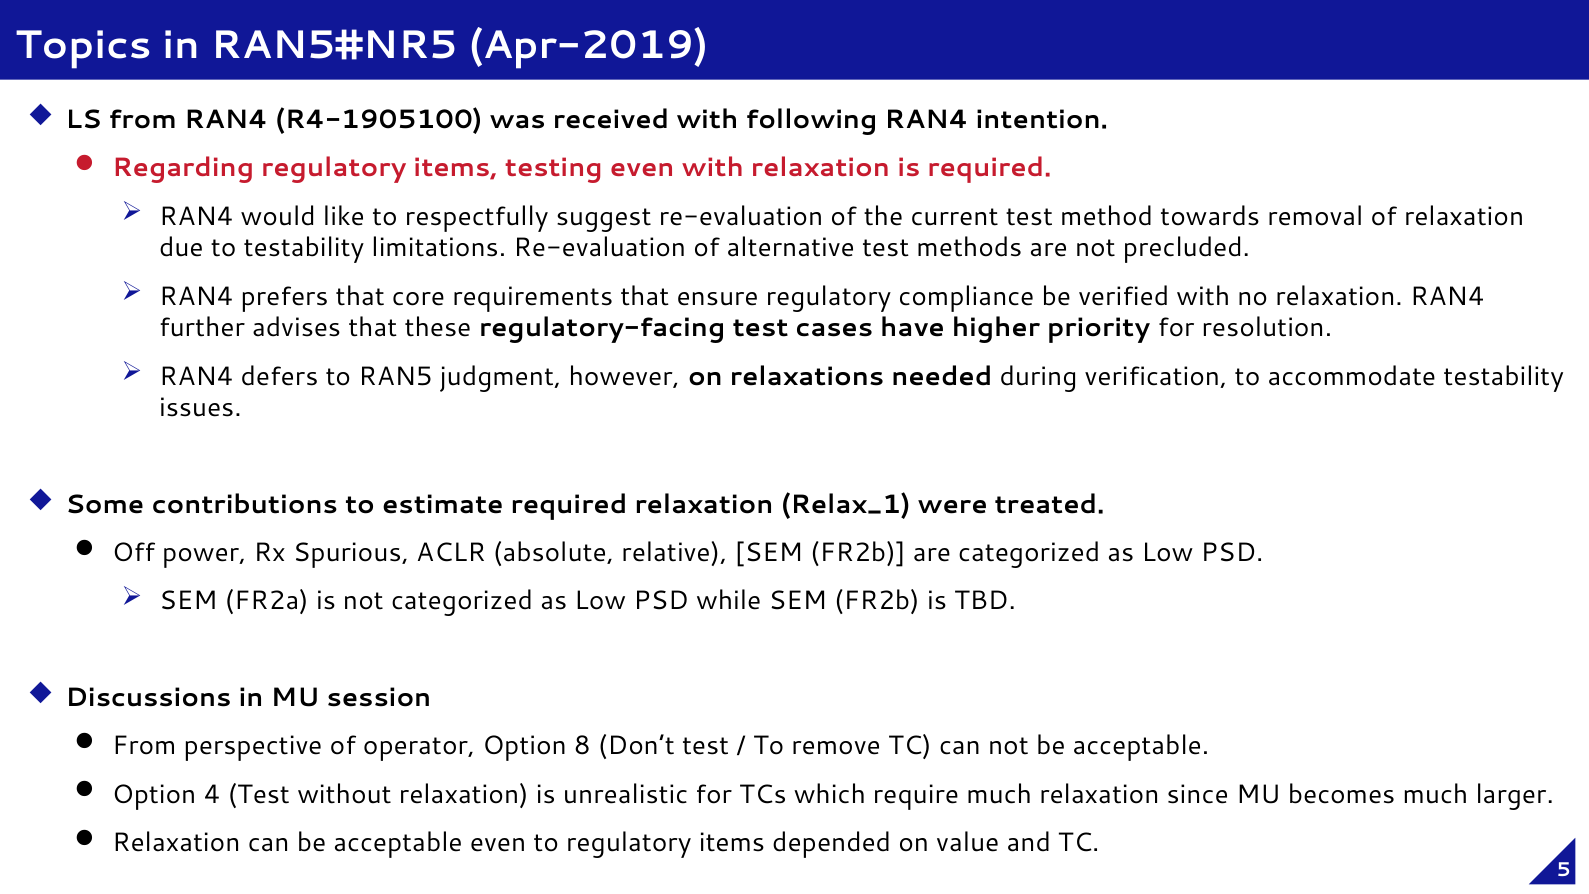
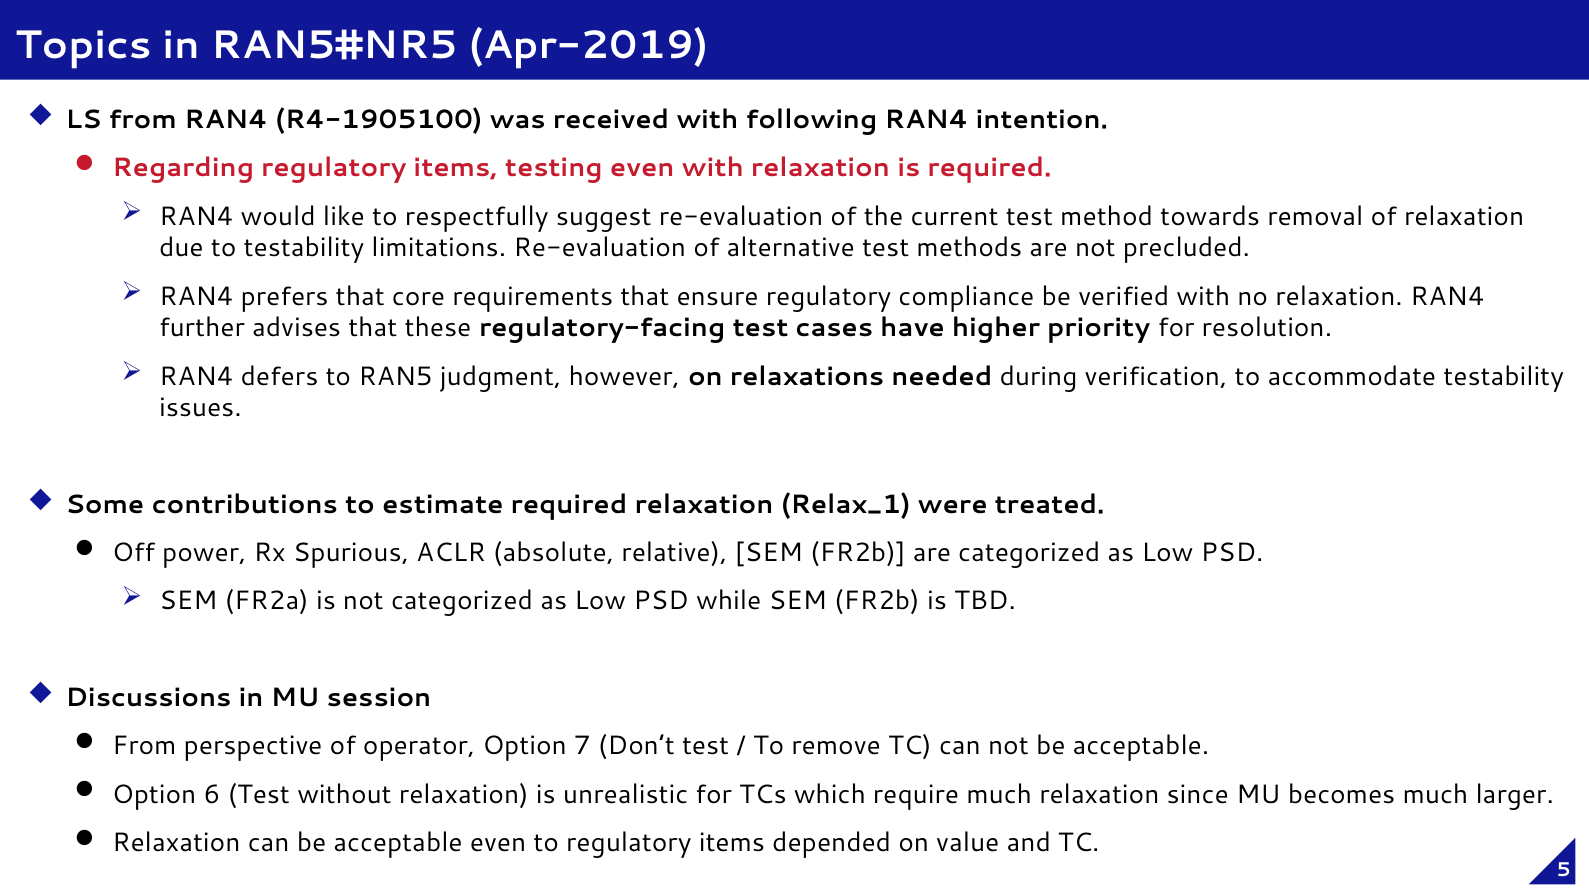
8: 8 -> 7 (582, 746)
4: 4 -> 6 (212, 794)
